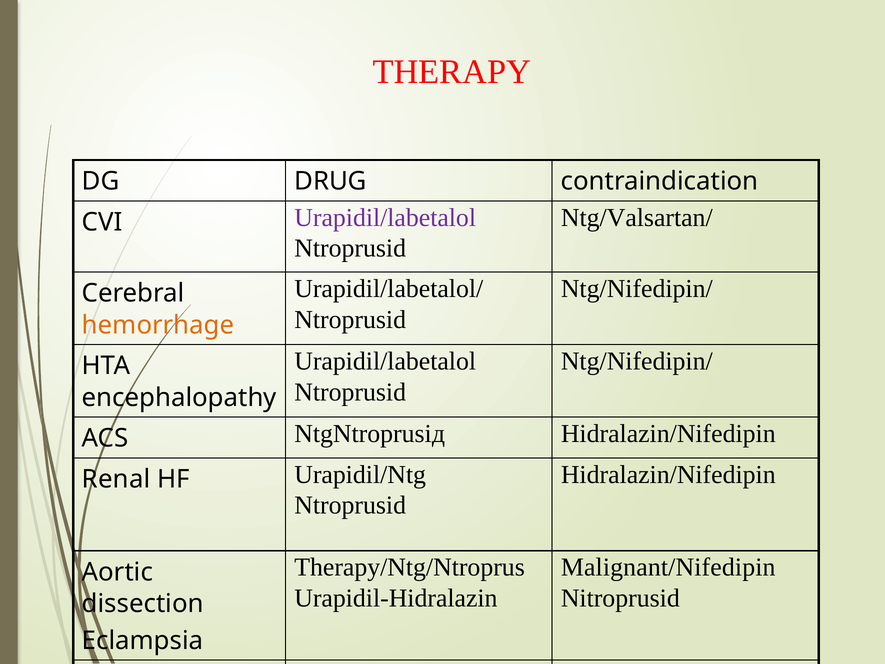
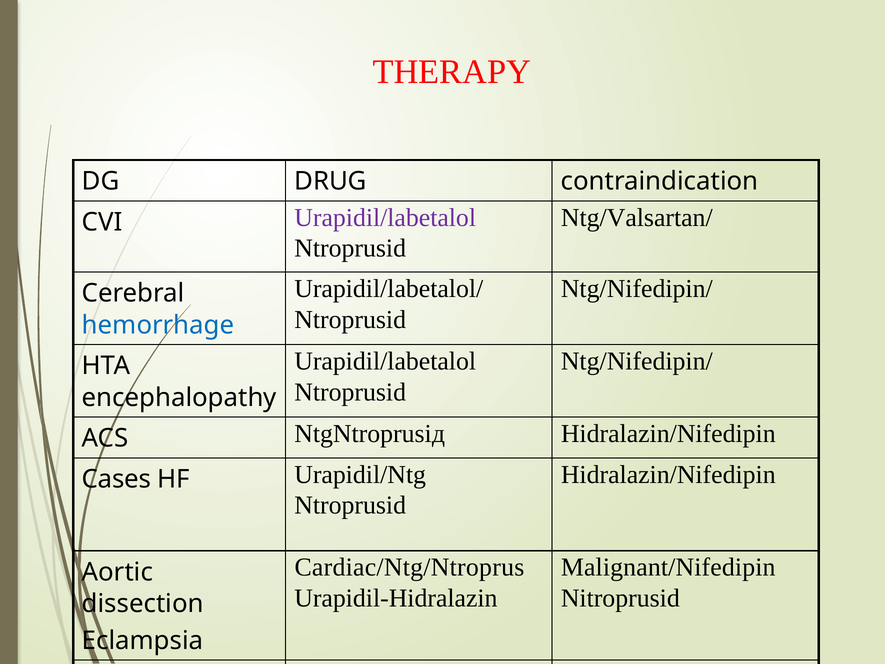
hemorrhage colour: orange -> blue (158, 325)
Renal: Renal -> Cases (116, 479)
Therapy/Ntg/Ntroprus: Therapy/Ntg/Ntroprus -> Cardiac/Ntg/Ntroprus (409, 567)
